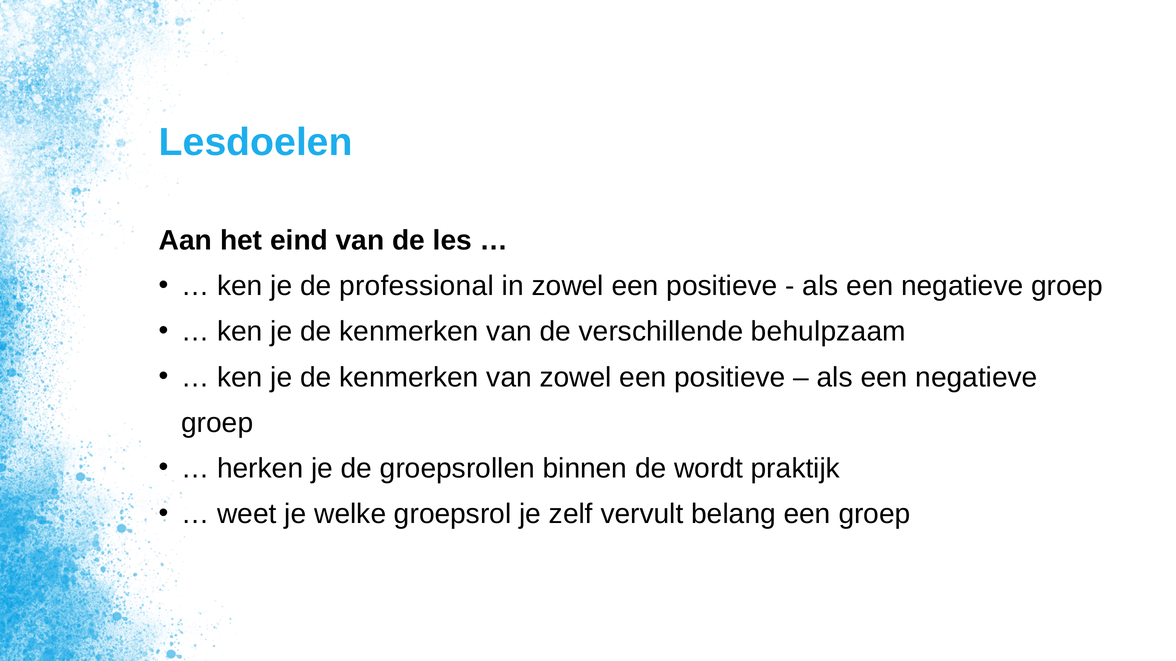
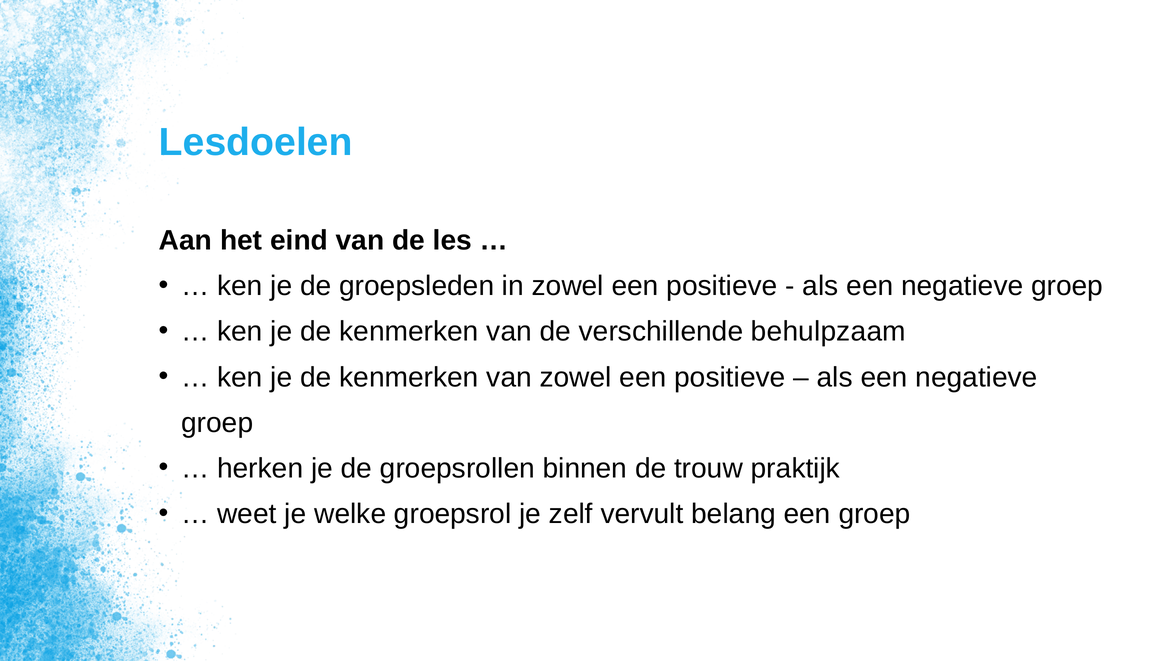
professional: professional -> groepsleden (417, 286)
wordt: wordt -> trouw (709, 469)
